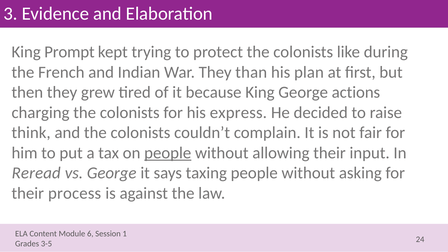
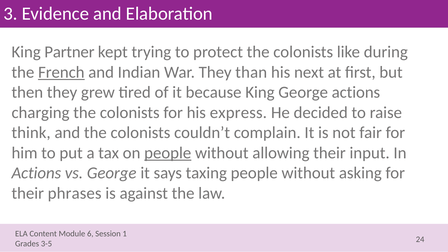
Prompt: Prompt -> Partner (69, 52)
French underline: none -> present (61, 72)
plan: plan -> next (309, 72)
Reread: Reread -> Actions (36, 173)
process: process -> phrases (75, 193)
